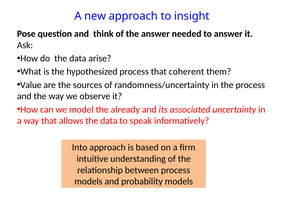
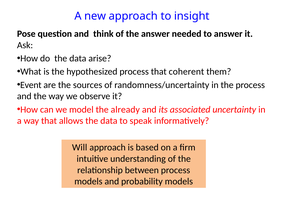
Value: Value -> Event (31, 85)
Into: Into -> Will (80, 147)
